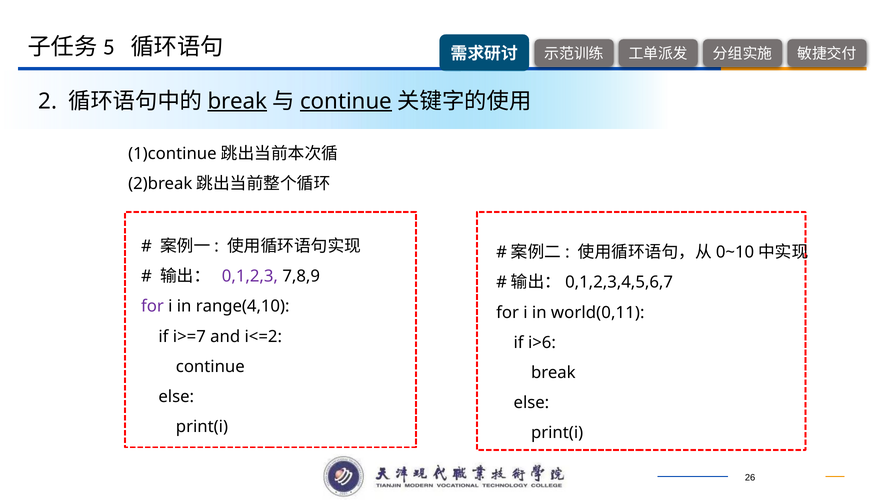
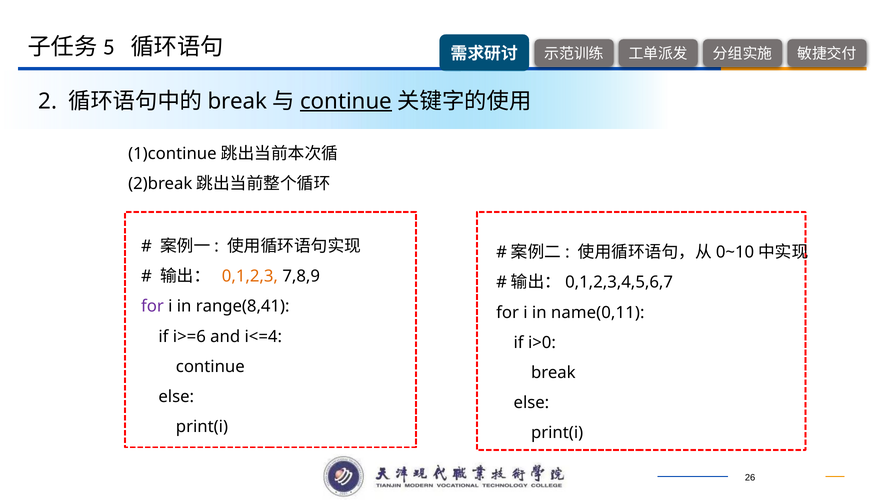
break underline: present -> none (237, 101)
0,1,2,3 colour: purple -> orange (250, 276)
range(4,10: range(4,10 -> range(8,41 (243, 307)
world(0,11: world(0,11 -> name(0,11 (598, 313)
i>=7: i>=7 -> i>=6 (189, 337)
i<=2: i<=2 -> i<=4 (263, 337)
i>6: i>6 -> i>0 (542, 343)
